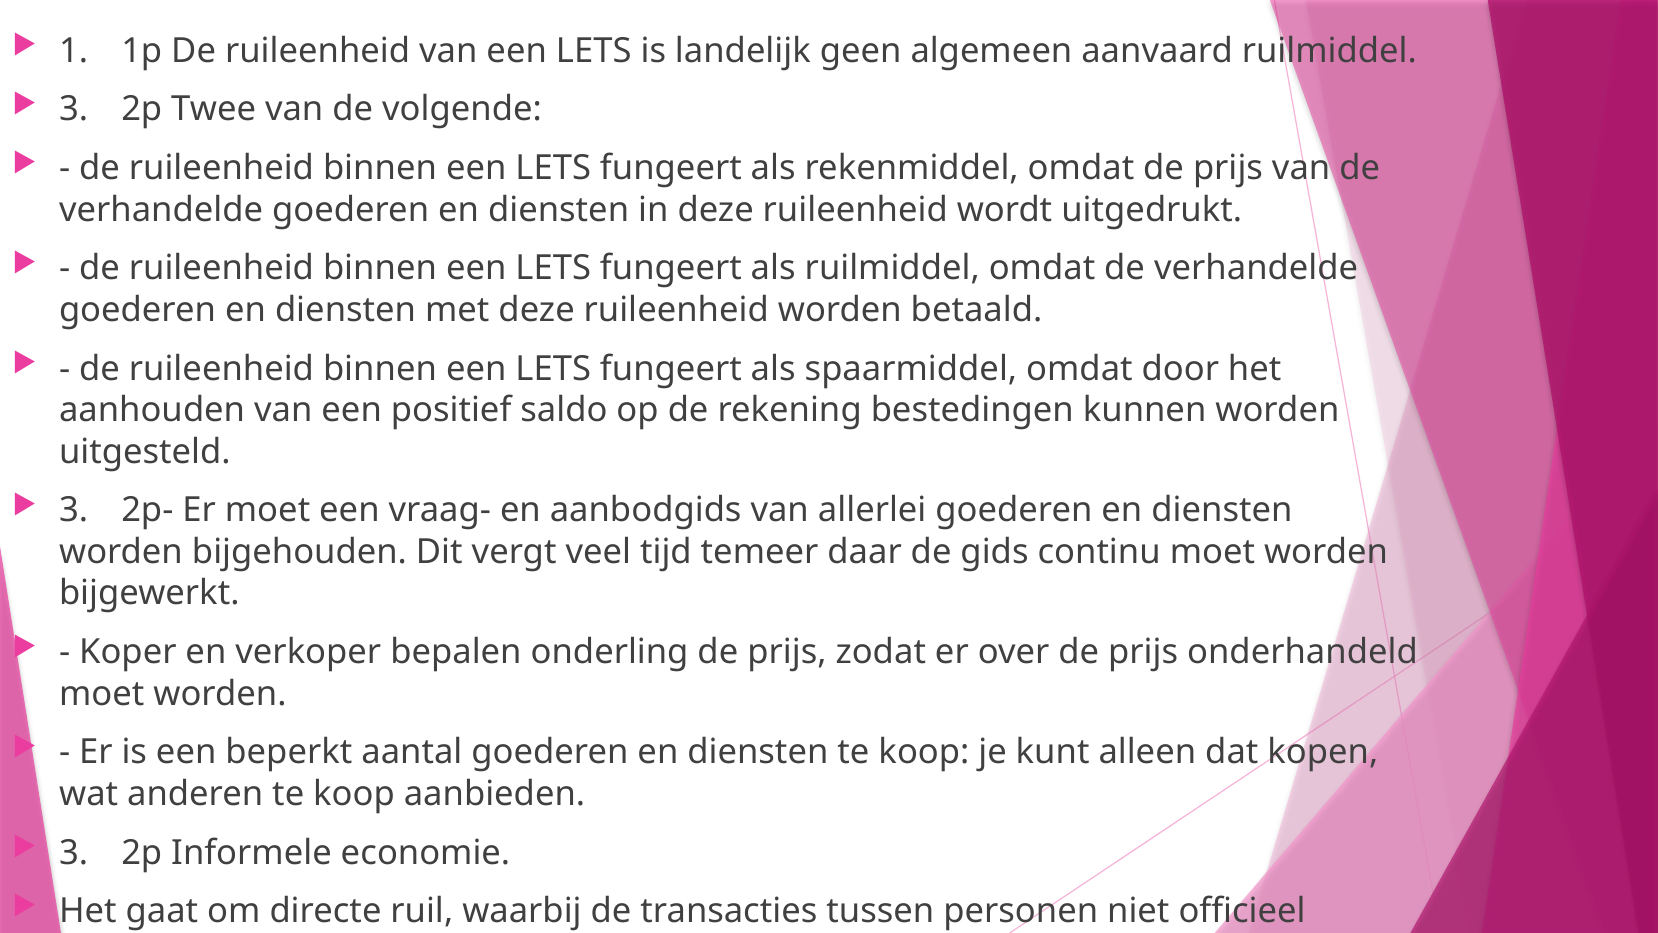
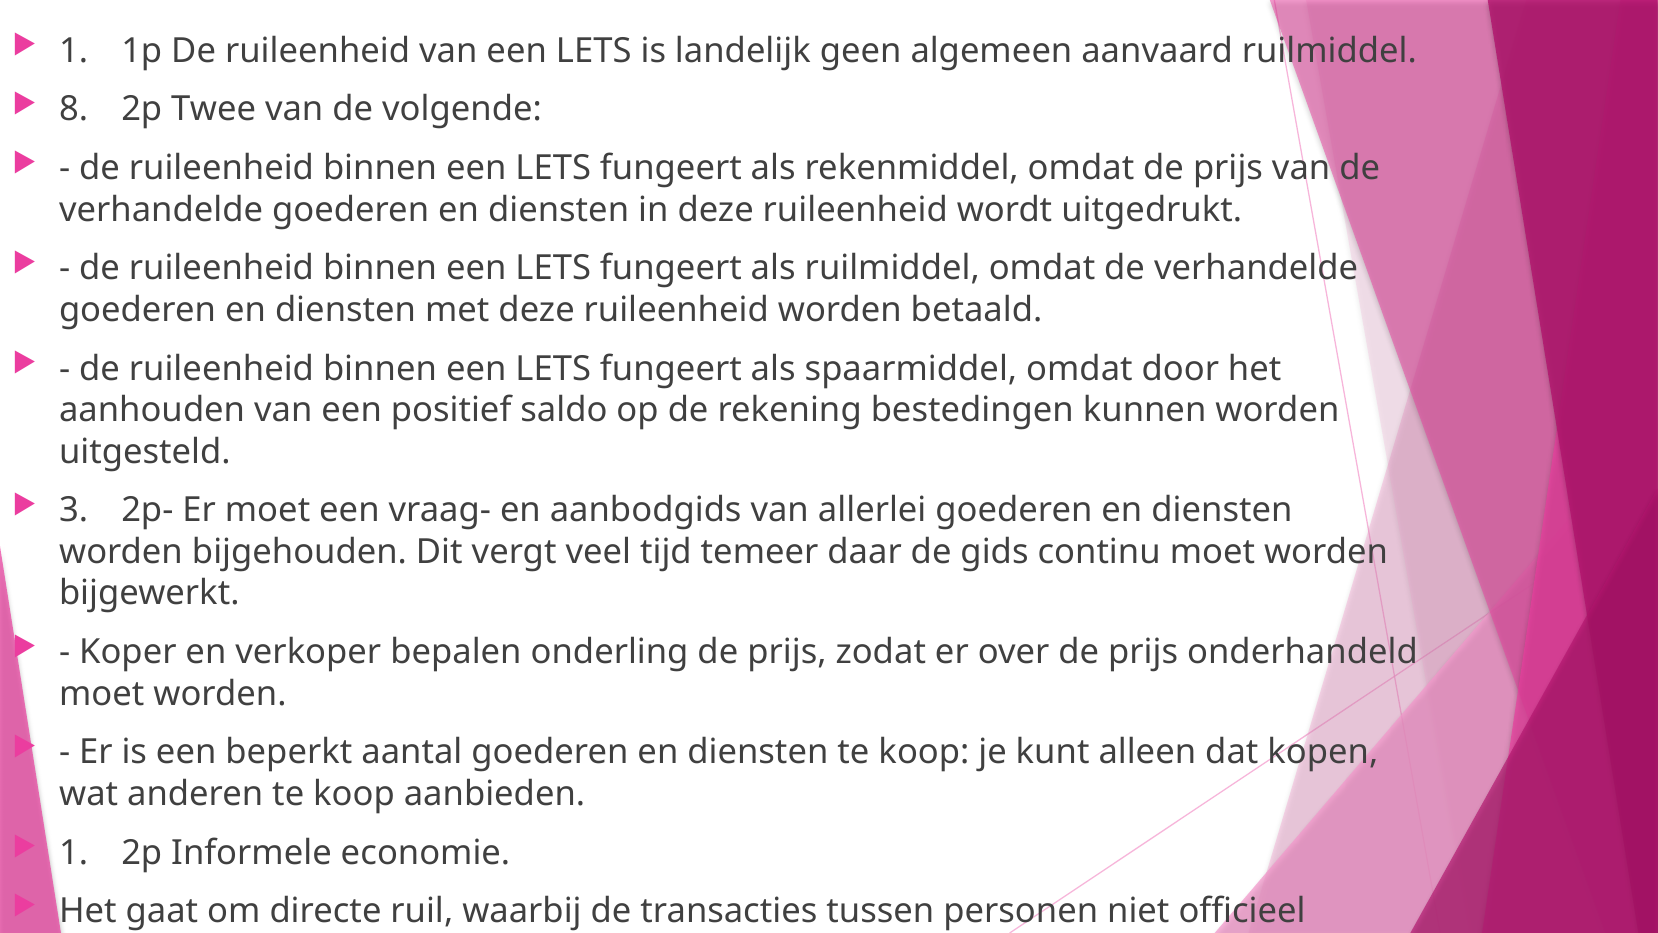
3: 3 -> 8 (74, 109)
3: 3 -> 1 (74, 852)
